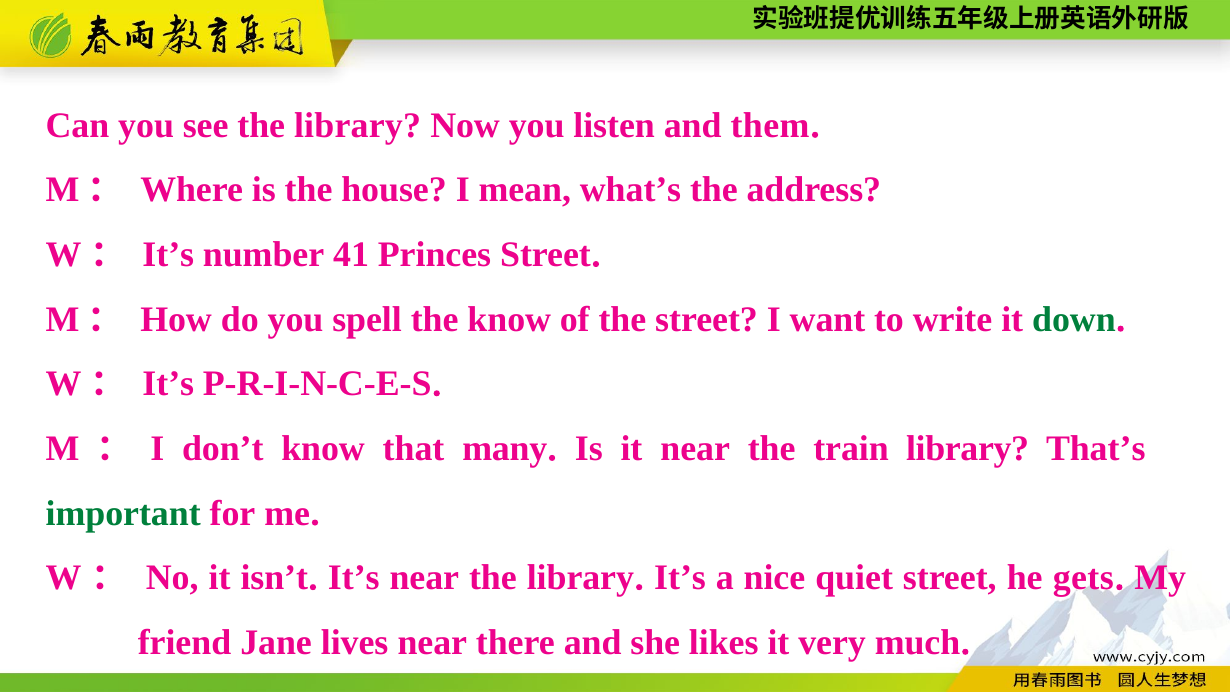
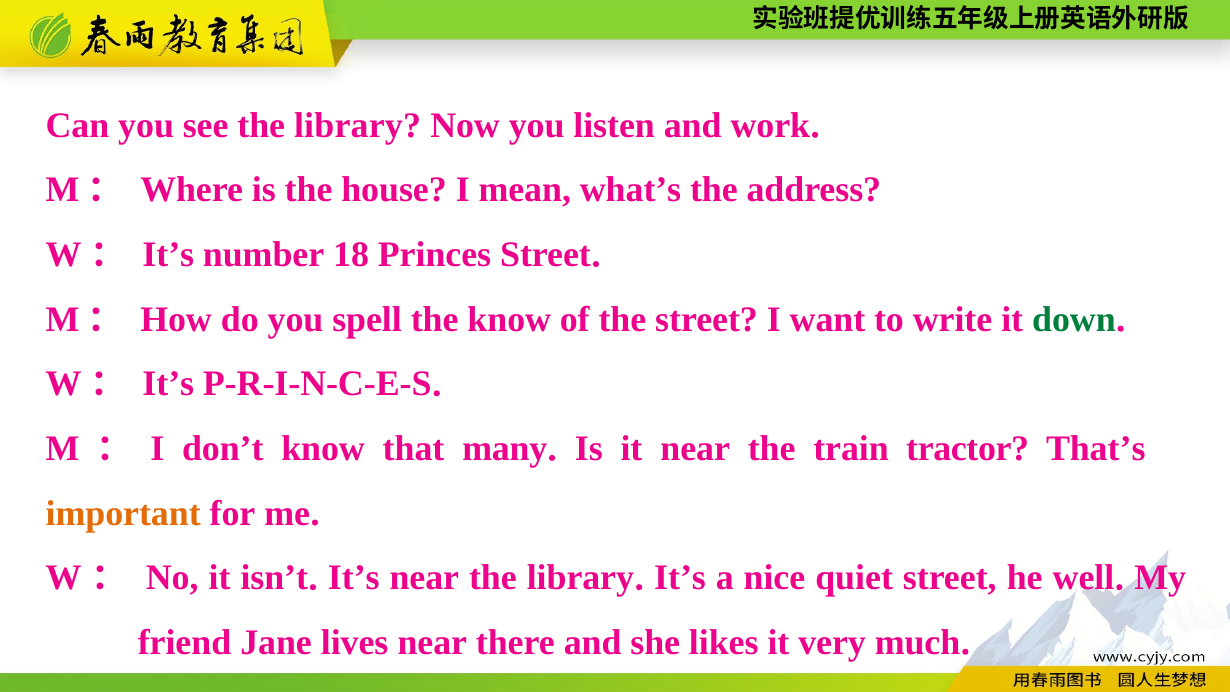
them: them -> work (770, 125)
41: 41 -> 18 (351, 255)
train library: library -> tractor (968, 449)
important colour: green -> orange (123, 513)
gets: gets -> well (1084, 578)
